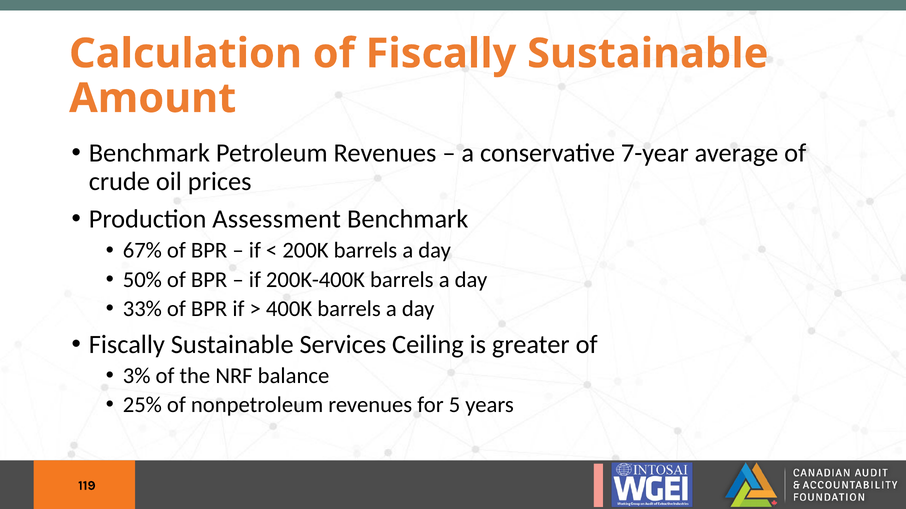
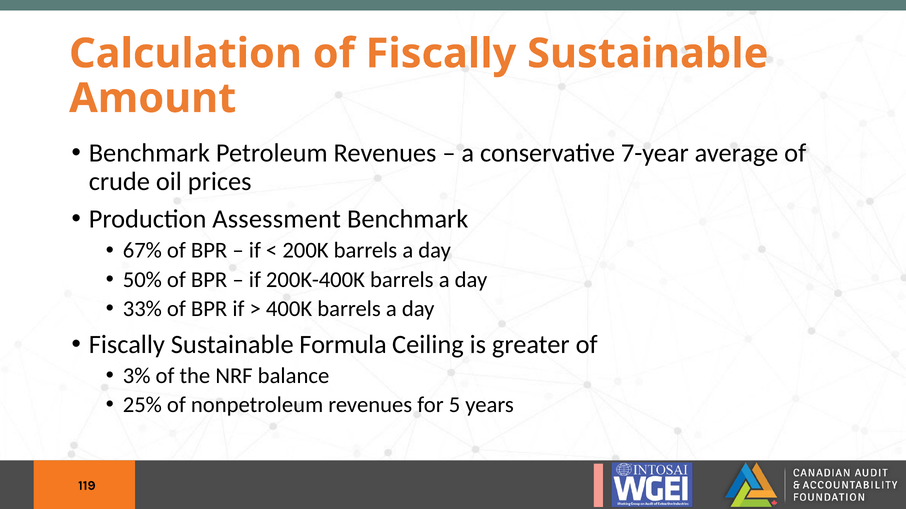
Services: Services -> Formula (343, 345)
